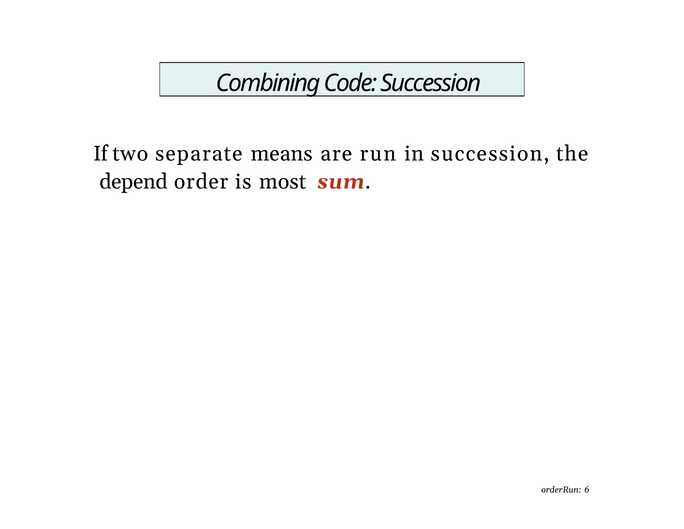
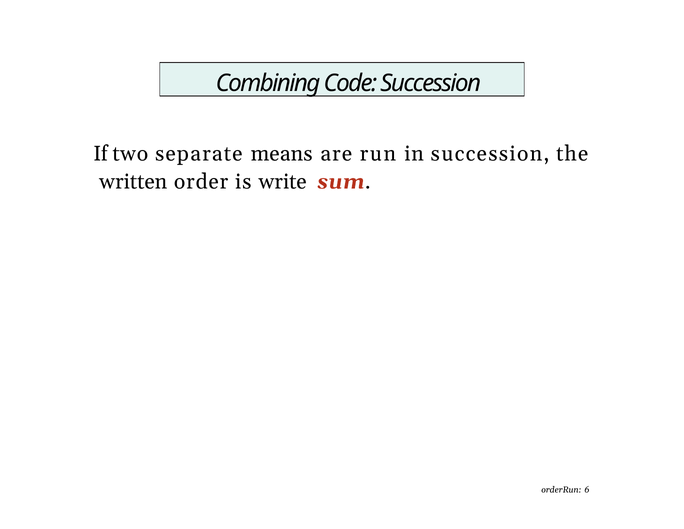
depend: depend -> written (133, 181)
most: most -> write (283, 181)
